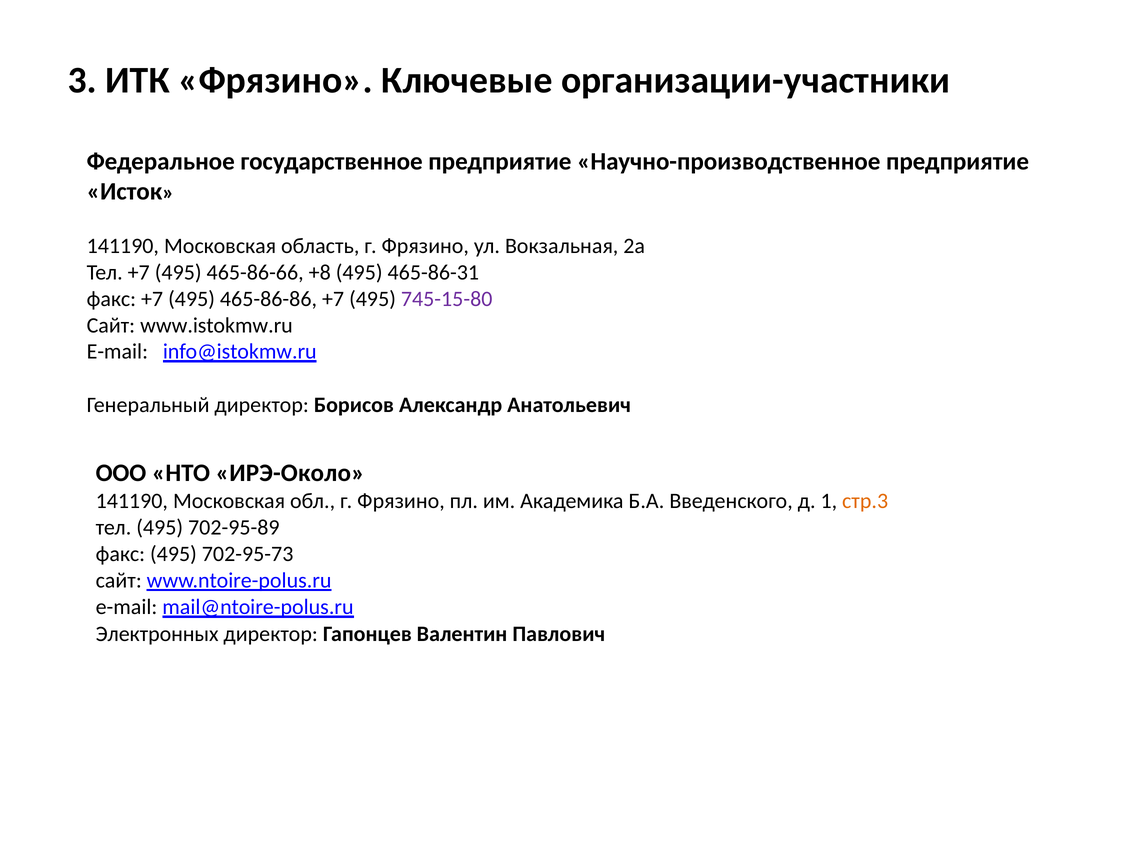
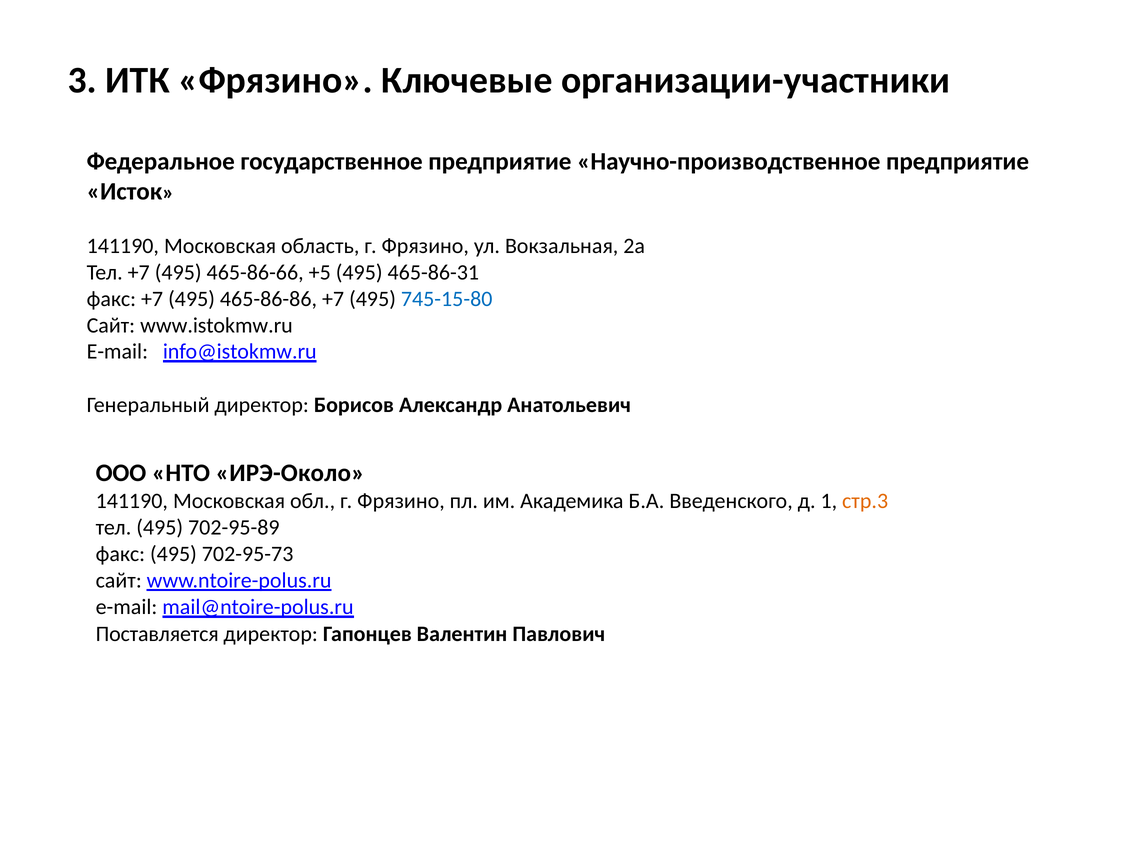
+8: +8 -> +5 (320, 272)
745-15-80 colour: purple -> blue (447, 299)
Электронных: Электронных -> Поставляется (157, 633)
